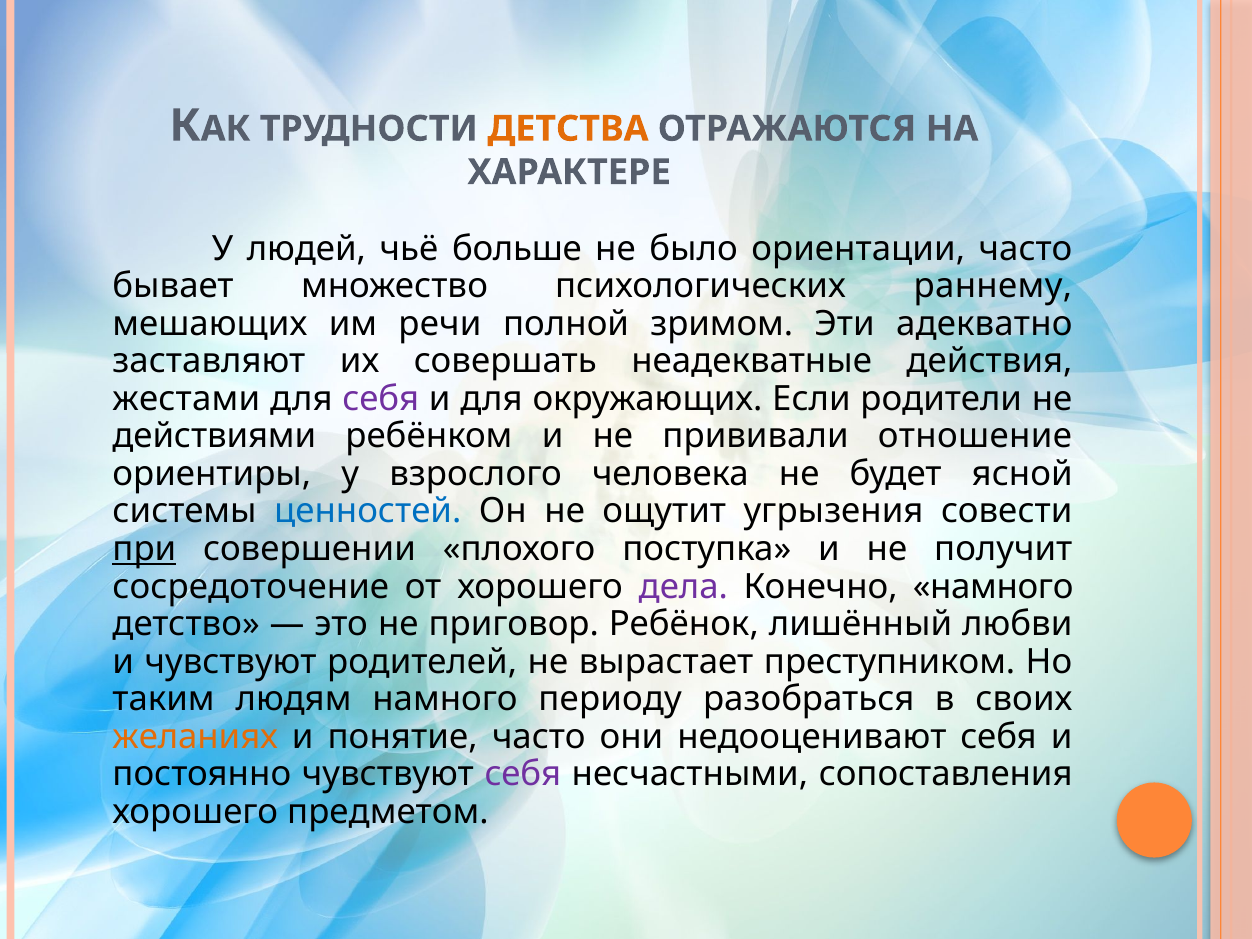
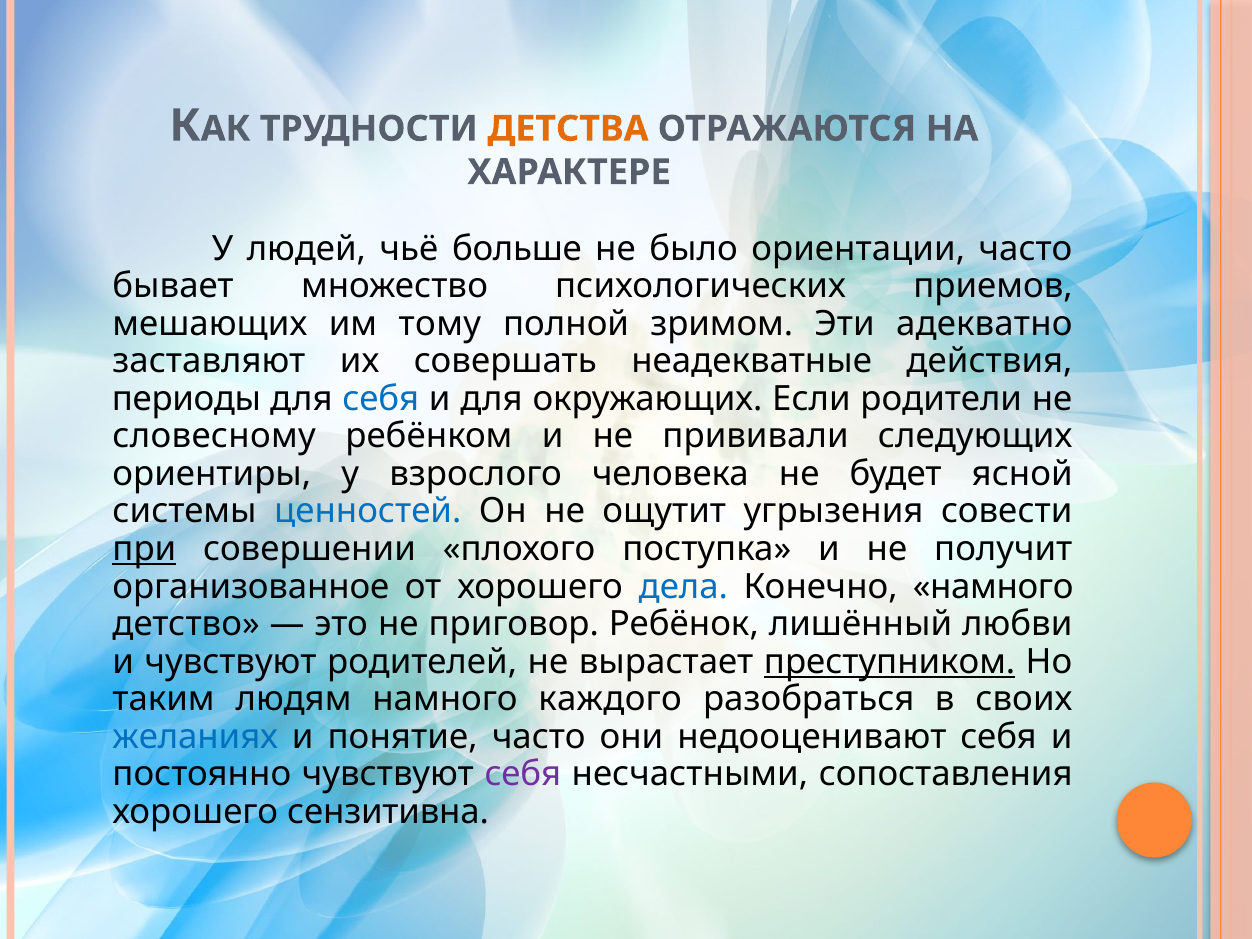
раннему: раннему -> приемов (993, 286)
речи: речи -> тому (440, 324)
жестами: жестами -> периоды (187, 399)
себя colour: purple -> blue (381, 399)
действиями: действиями -> словесному (214, 436)
отношение: отношение -> следующих (975, 436)
сосредоточение: сосредоточение -> организованное (251, 587)
дела colour: purple -> blue (683, 587)
преступником underline: none -> present (890, 662)
периоду: периоду -> каждого (610, 699)
желаниях colour: orange -> blue (195, 737)
предметом: предметом -> сензитивна (388, 812)
